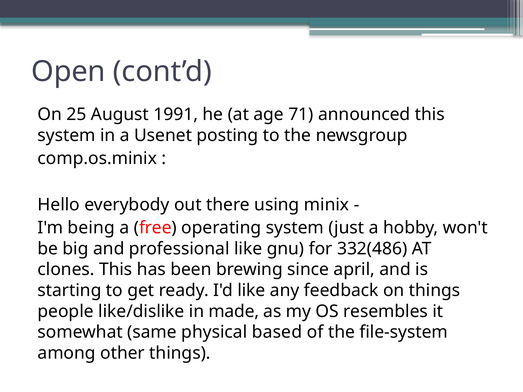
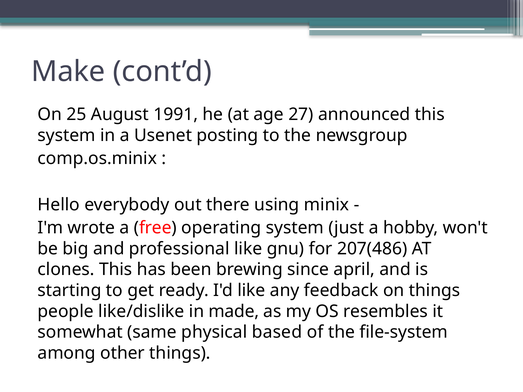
Open: Open -> Make (68, 72)
71: 71 -> 27 (301, 114)
being: being -> wrote (91, 228)
332(486: 332(486 -> 207(486 (372, 249)
